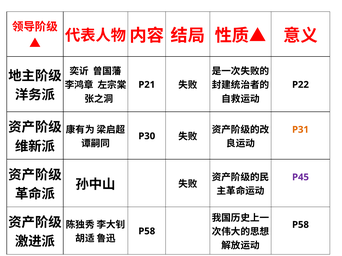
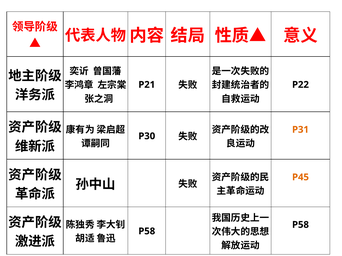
P45 colour: purple -> orange (300, 178)
